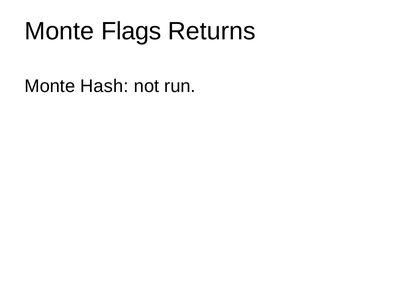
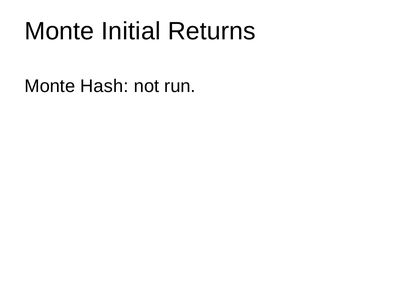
Flags: Flags -> Initial (131, 31)
